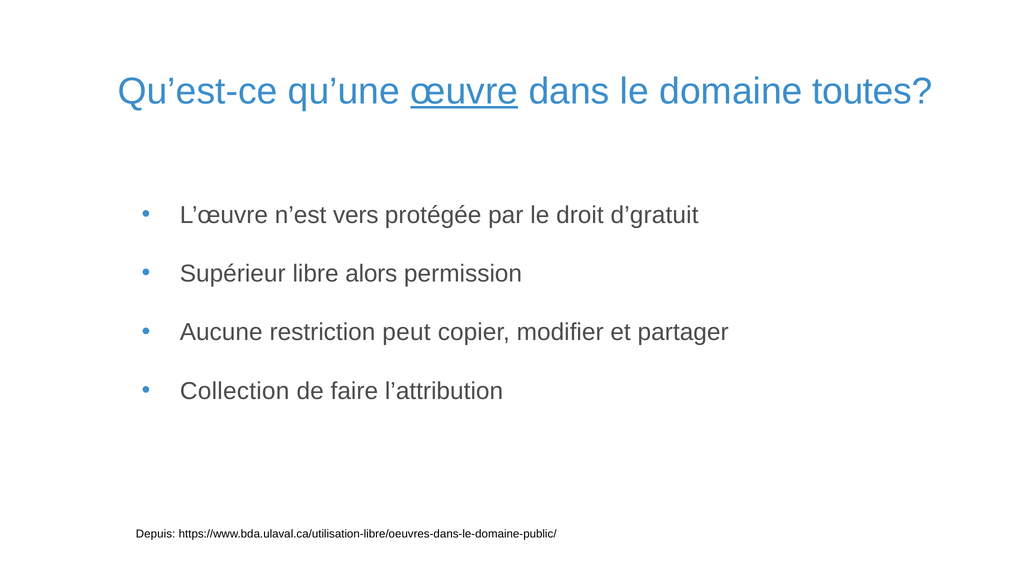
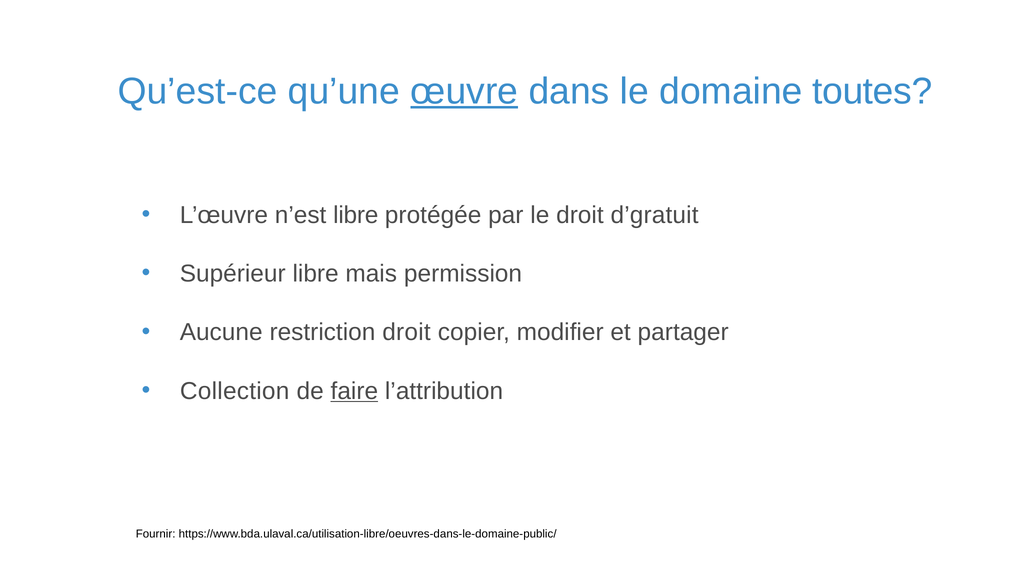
n’est vers: vers -> libre (356, 215)
alors: alors -> mais (371, 274)
restriction peut: peut -> droit (406, 332)
faire underline: none -> present (354, 391)
Depuis: Depuis -> Fournir (156, 534)
